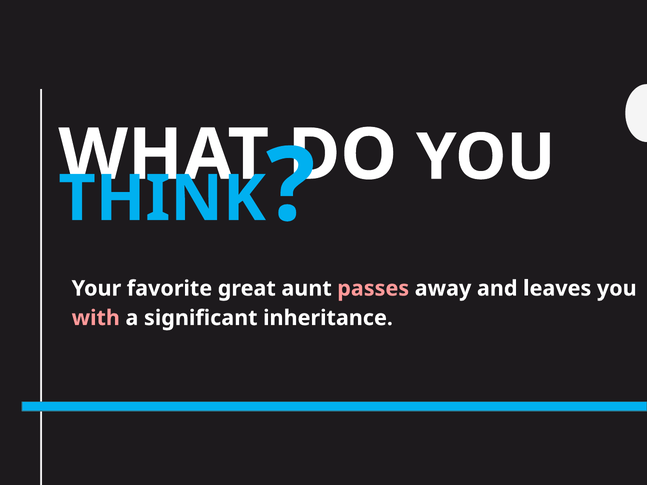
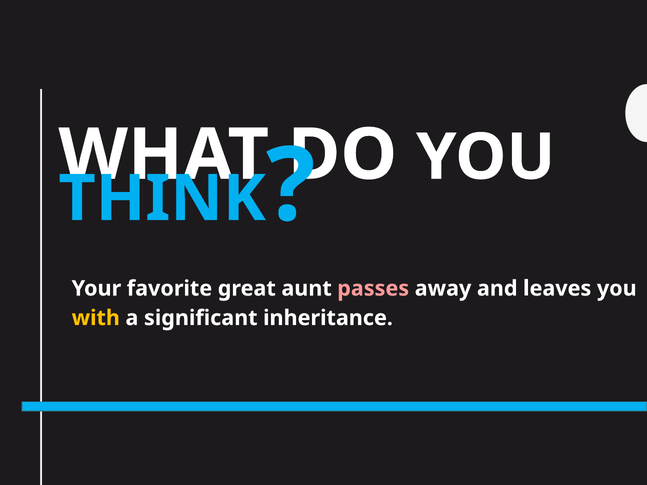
with colour: pink -> yellow (96, 318)
